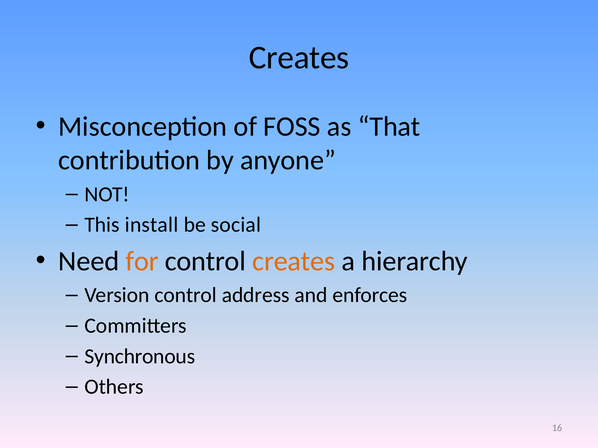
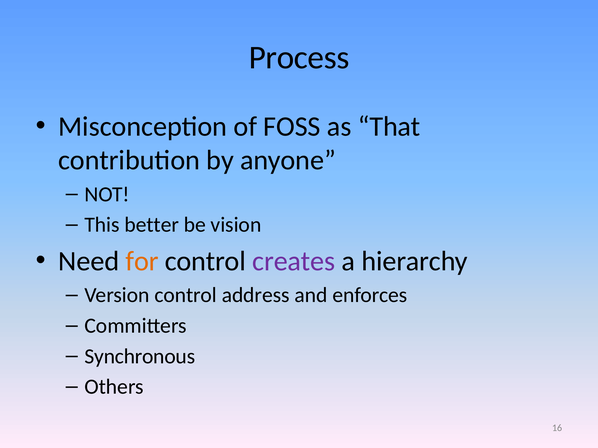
Creates: Creates -> Process (299, 58)
install: install -> better (152, 225)
social: social -> vision (236, 225)
creates colour: orange -> purple (294, 261)
